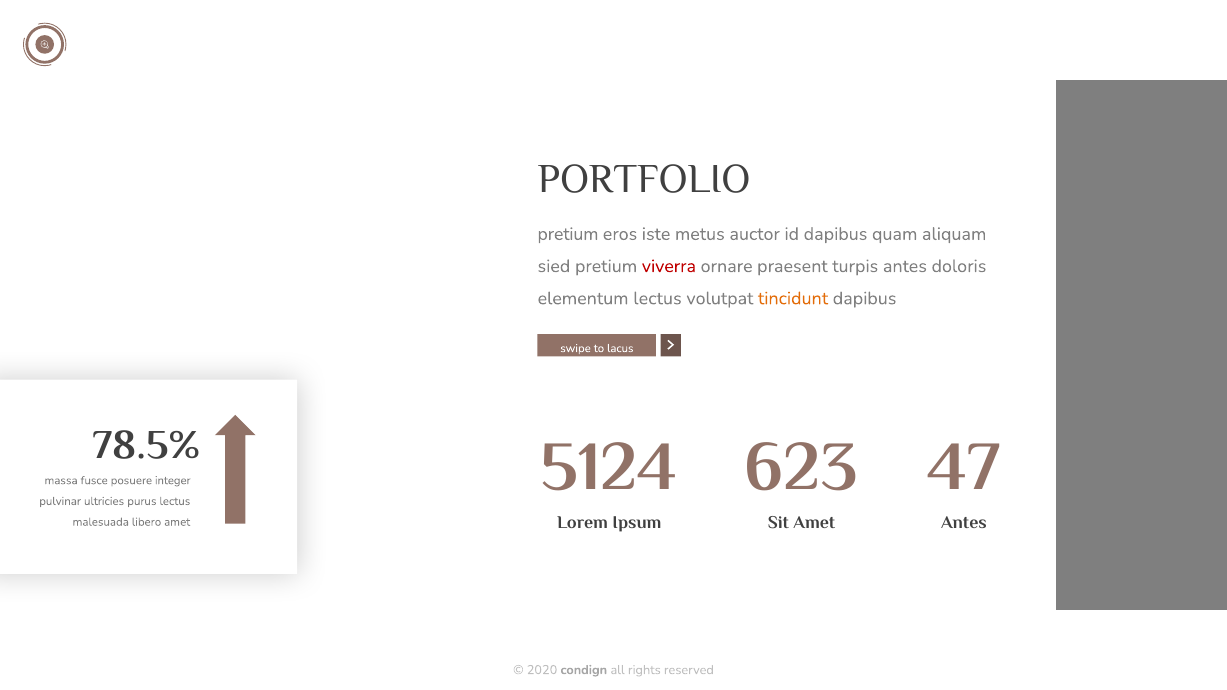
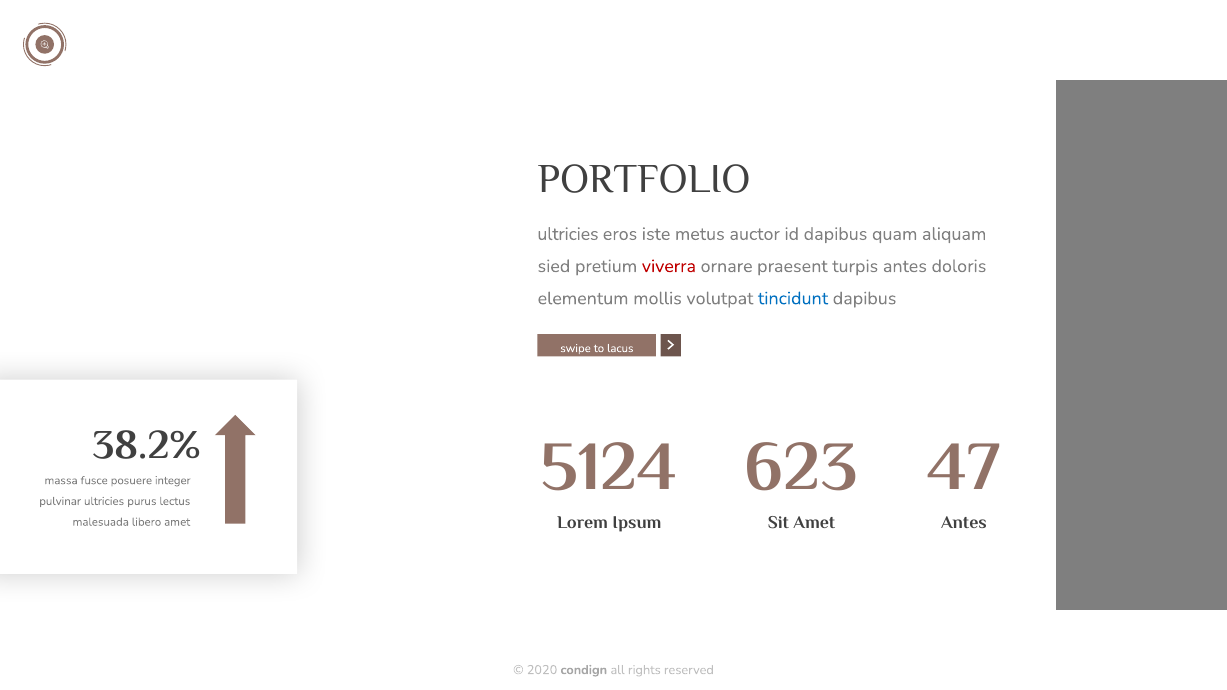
pretium: pretium -> ultricies (568, 234)
elementum lectus: lectus -> mollis (658, 298)
tincidunt colour: orange -> blue (793, 298)
78.5%: 78.5% -> 38.2% (146, 445)
